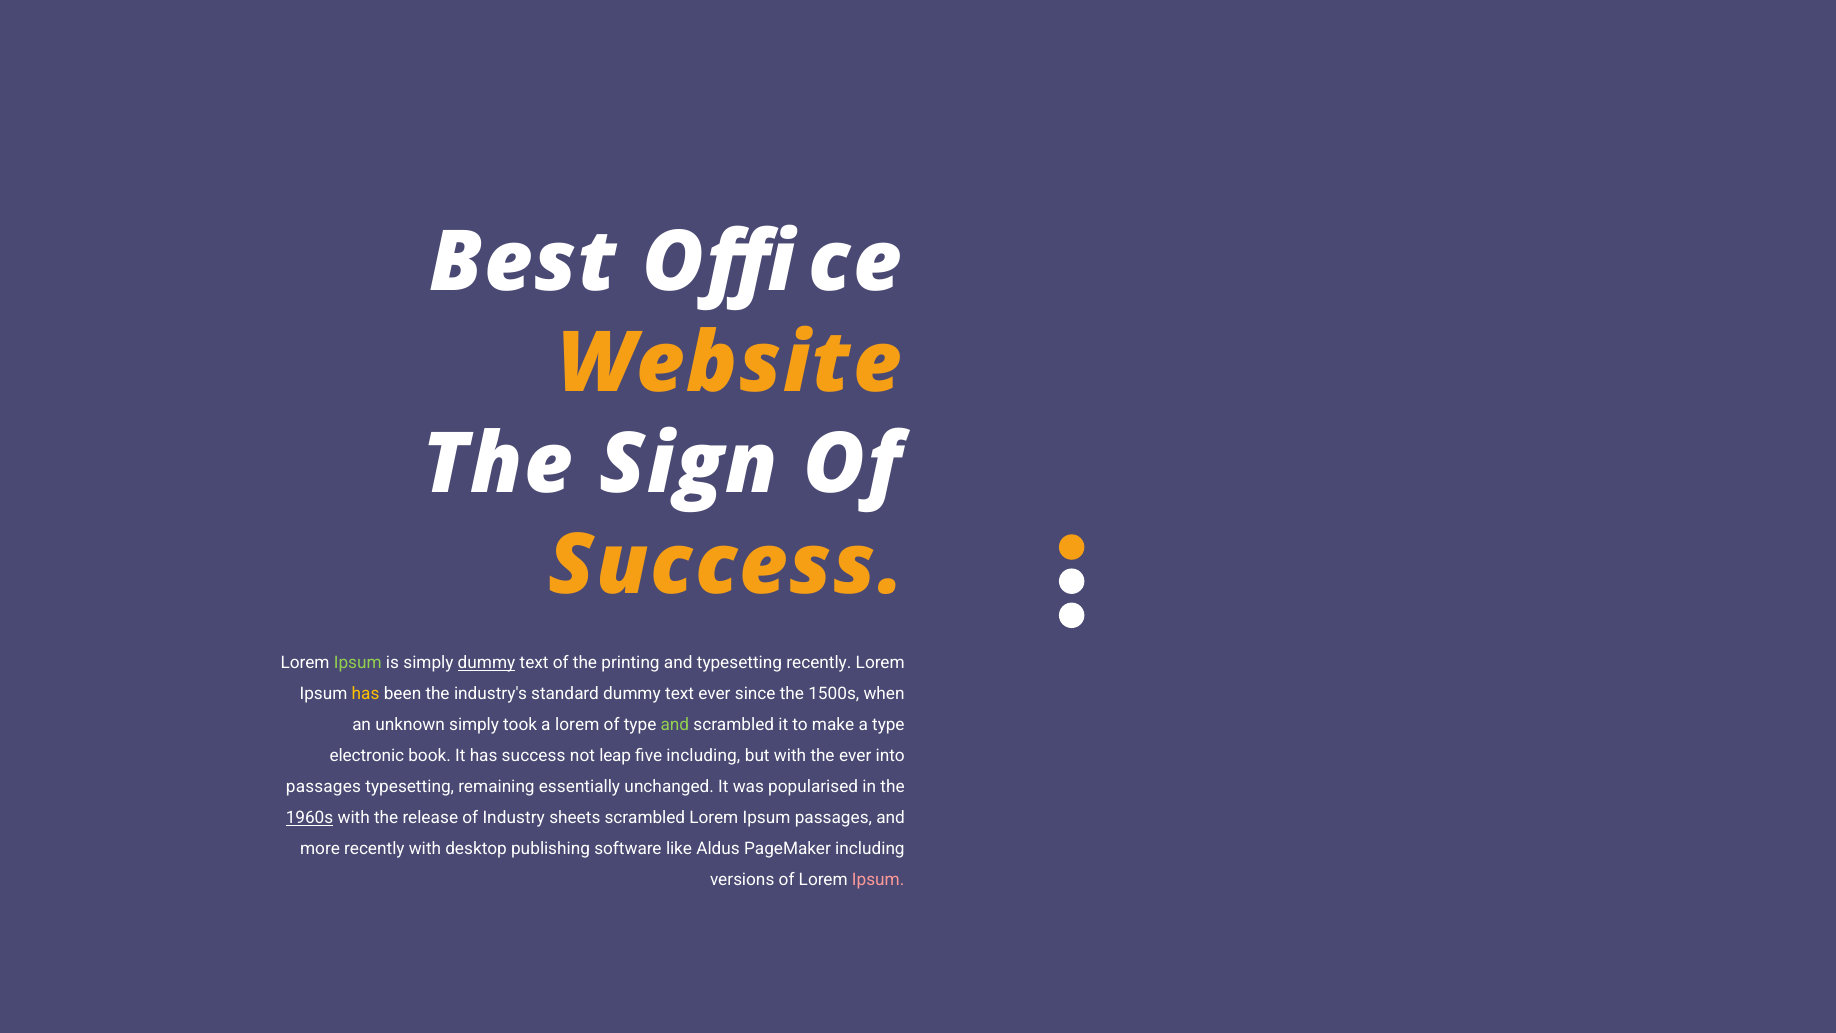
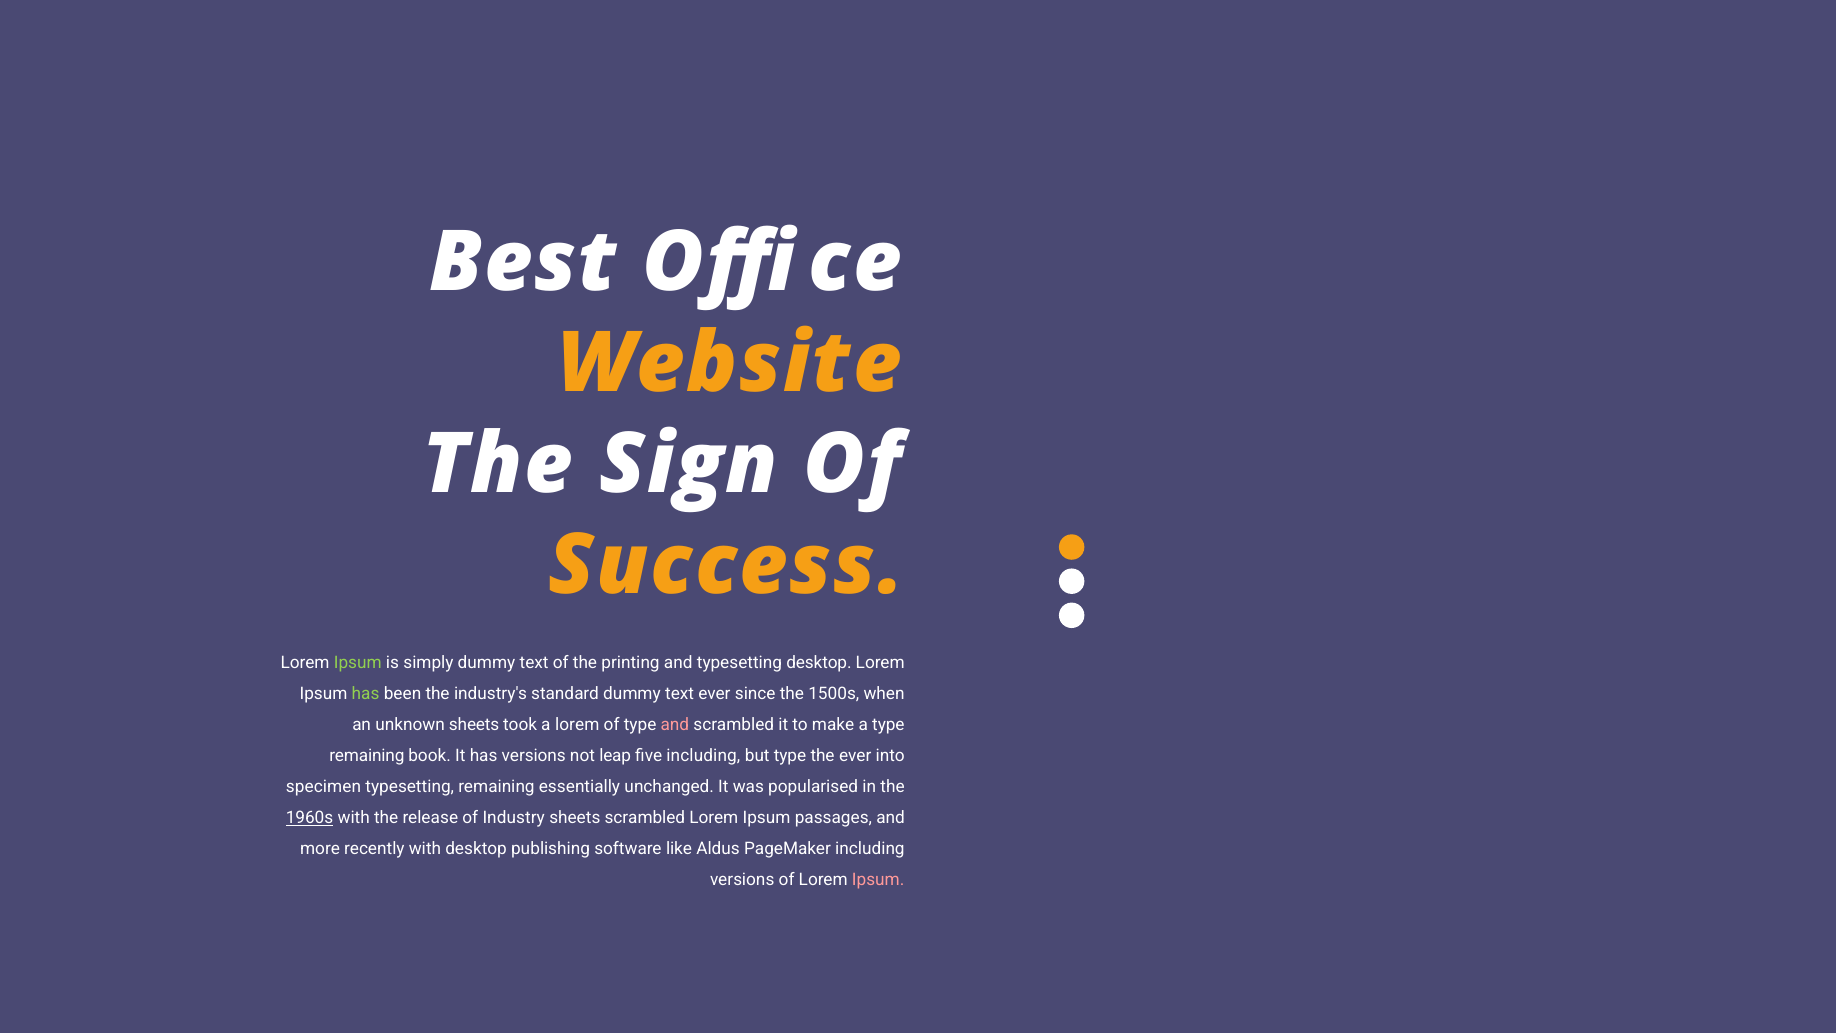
dummy underline: present -> none (487, 662)
typesetting recently: recently -> desktop (819, 662)
has colour: yellow -> light green (366, 694)
unknown simply: simply -> sheets (474, 725)
and colour: light green -> pink (675, 725)
electronic: electronic -> remaining (367, 756)
has success: success -> versions (534, 756)
but with: with -> type (790, 756)
passages: passages -> specimen (324, 787)
